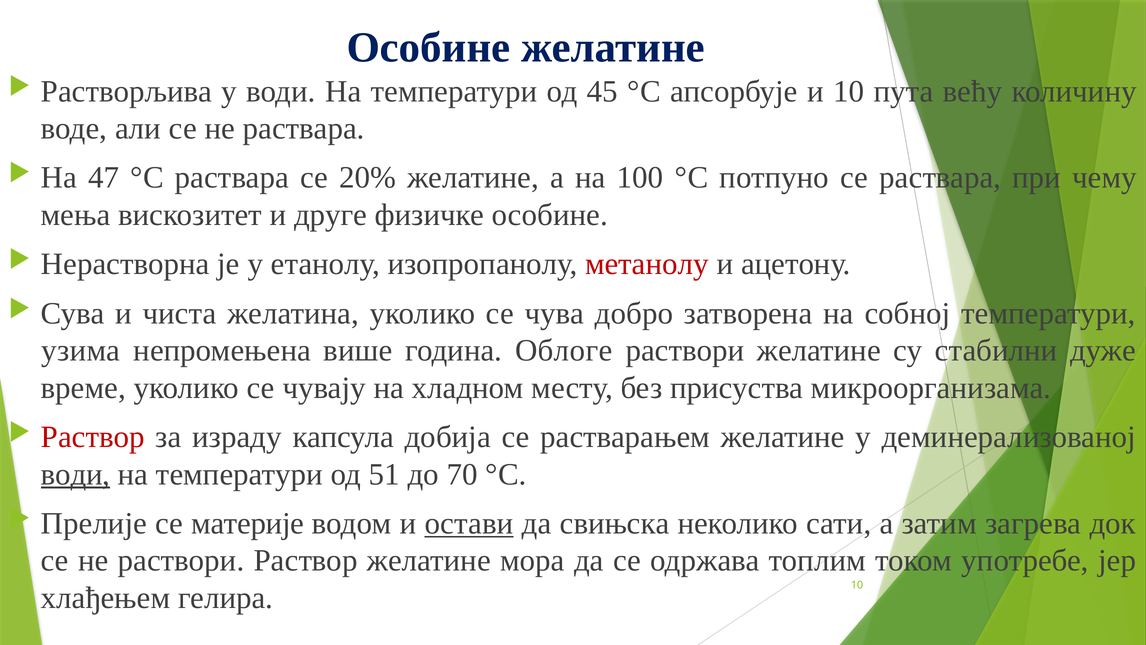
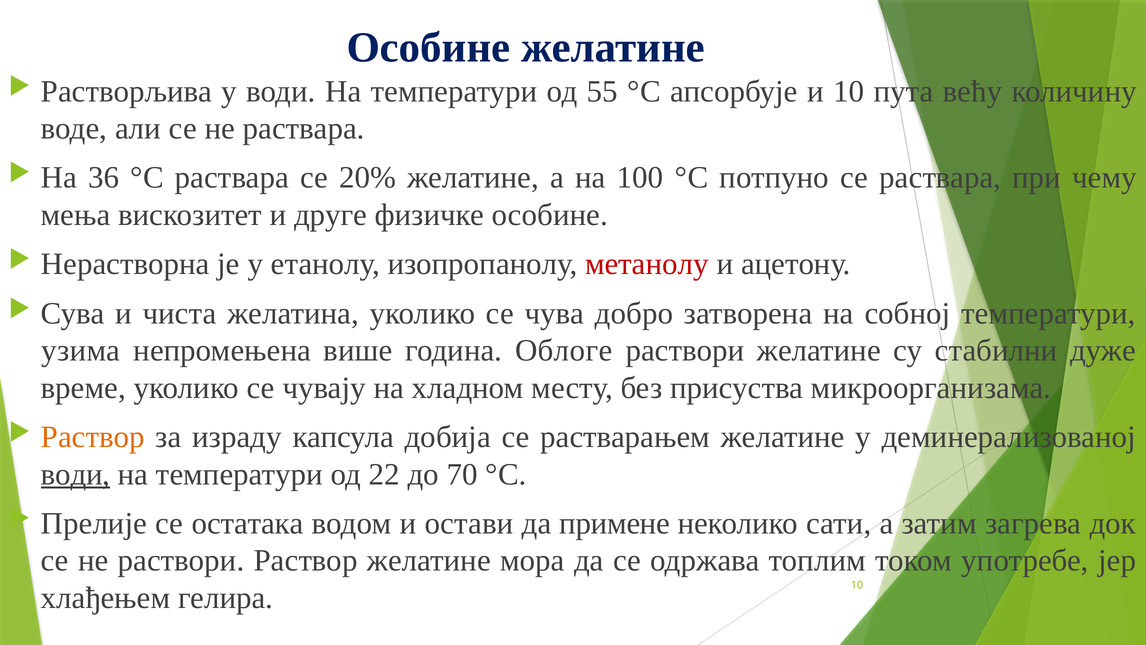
45: 45 -> 55 (602, 91)
47: 47 -> 36 (104, 178)
Раствор colour: red -> orange (93, 437)
51: 51 -> 22 (384, 474)
материје: материје -> остатака (248, 523)
остави underline: present -> none (469, 523)
свињска: свињска -> примене (615, 523)
